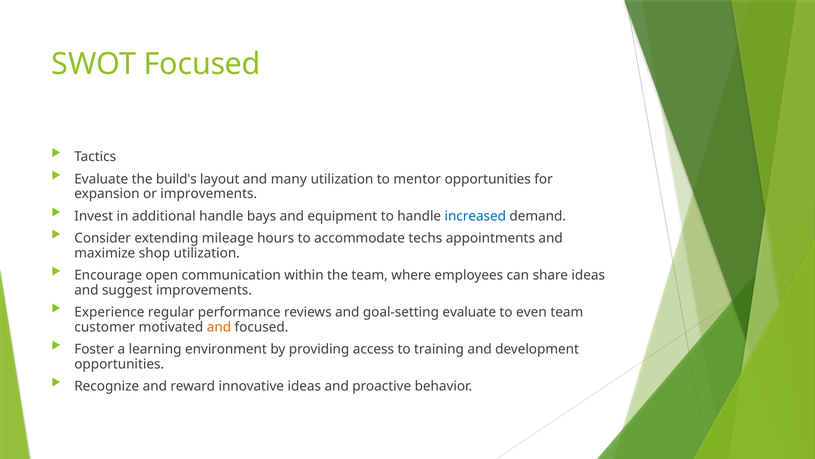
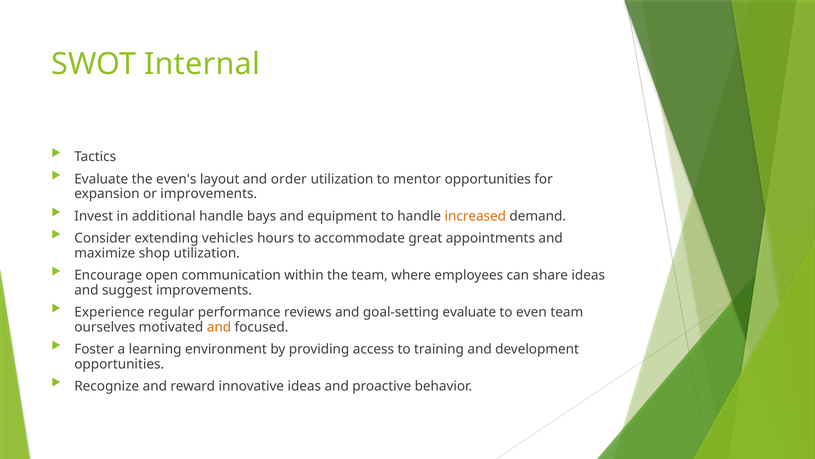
SWOT Focused: Focused -> Internal (202, 64)
build's: build's -> even's (176, 179)
many: many -> order (289, 179)
increased colour: blue -> orange (475, 216)
mileage: mileage -> vehicles (228, 238)
techs: techs -> great (425, 238)
customer: customer -> ourselves (105, 327)
